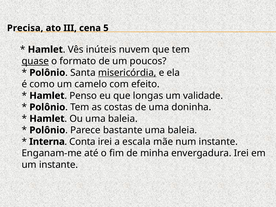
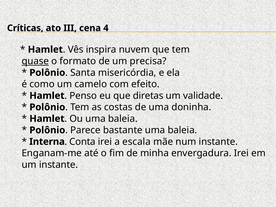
Precisa: Precisa -> Críticas (25, 28)
5: 5 -> 4 (106, 28)
inúteis: inúteis -> inspira (101, 50)
poucos: poucos -> precisa (148, 61)
misericórdia underline: present -> none (127, 73)
longas: longas -> diretas (148, 96)
